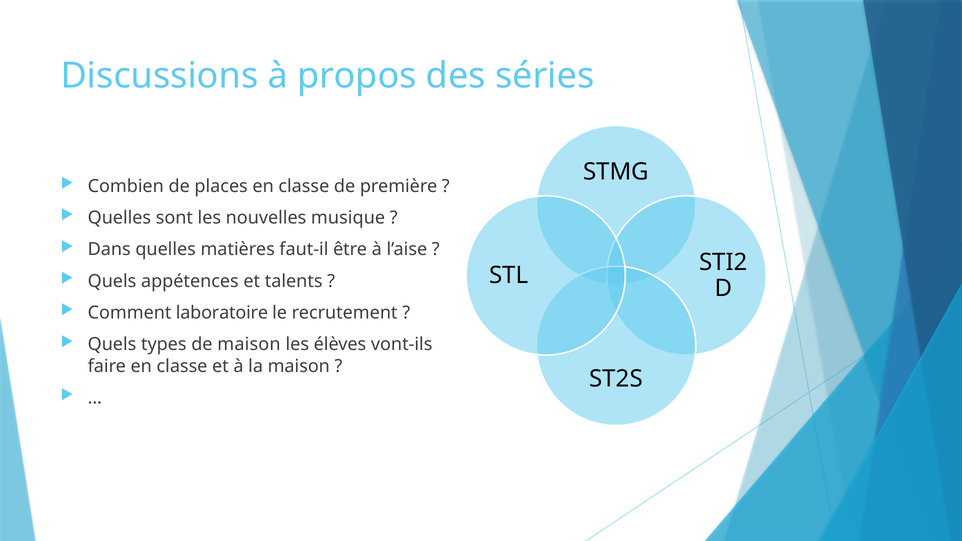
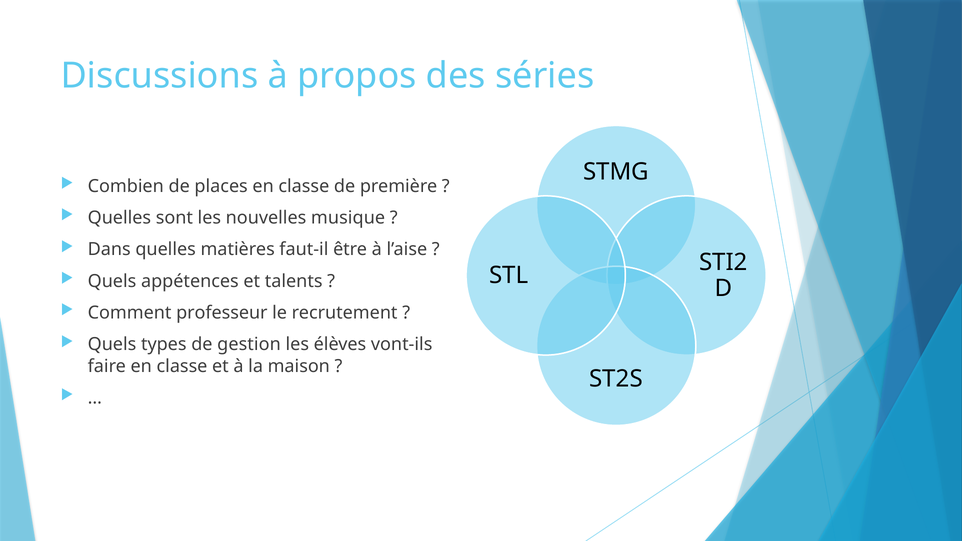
laboratoire: laboratoire -> professeur (222, 313)
de maison: maison -> gestion (249, 345)
